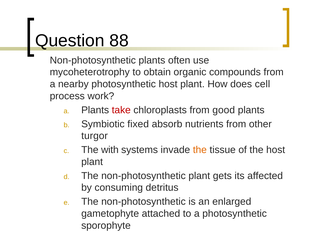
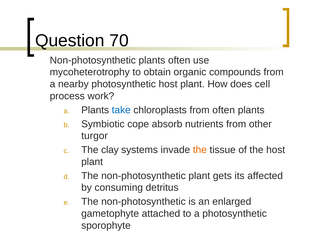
88: 88 -> 70 (119, 41)
take colour: red -> blue (121, 110)
from good: good -> often (224, 110)
fixed: fixed -> cope (138, 124)
with: with -> clay (110, 150)
